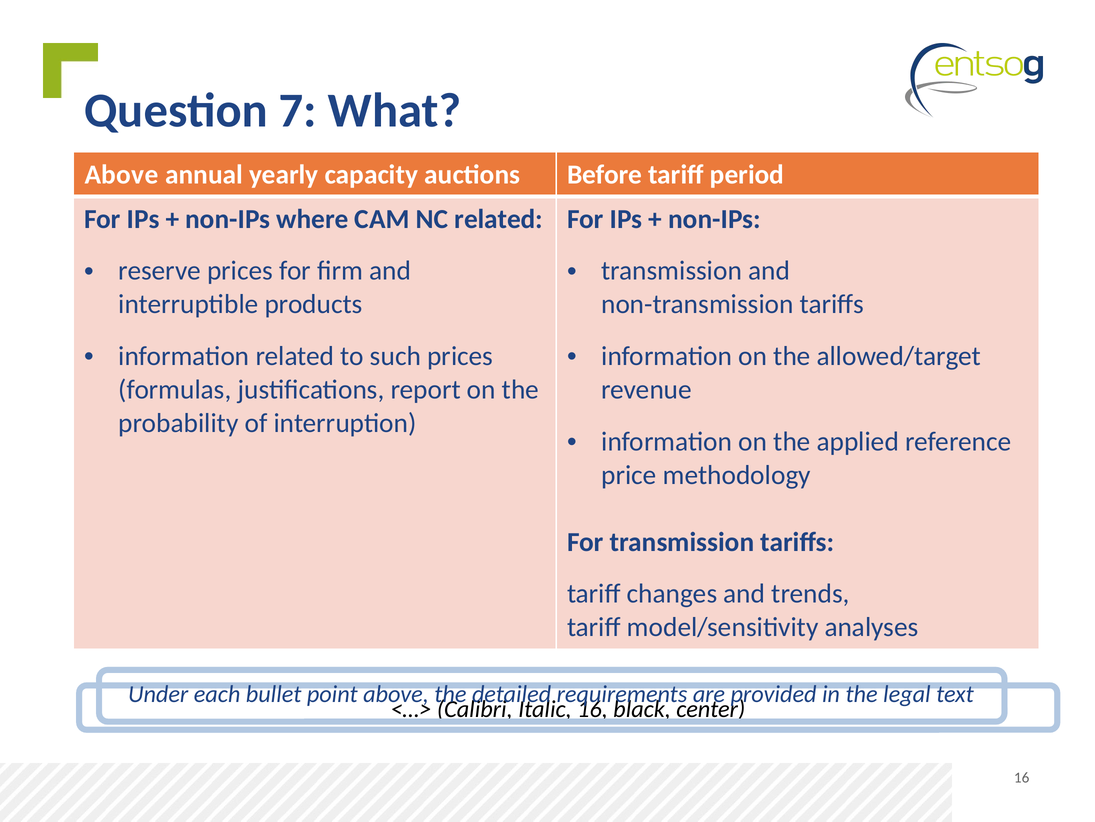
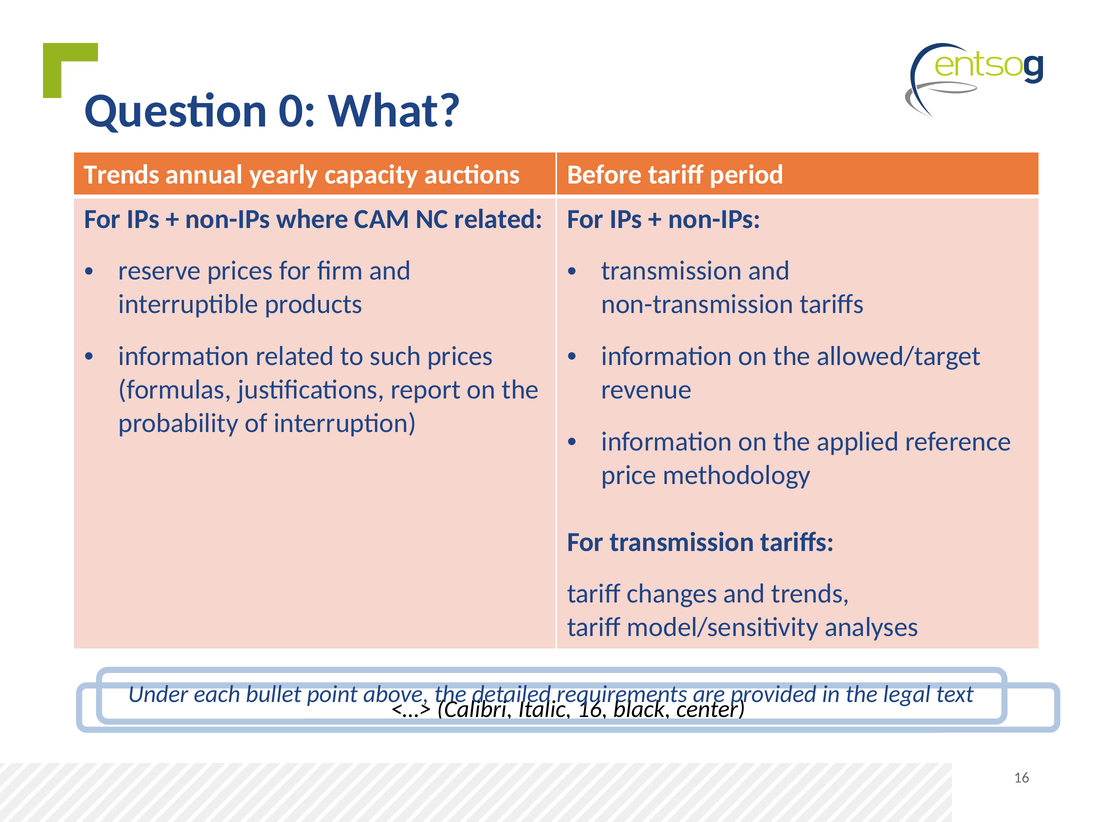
7: 7 -> 0 (298, 110)
Above: Above -> Trends (122, 174)
